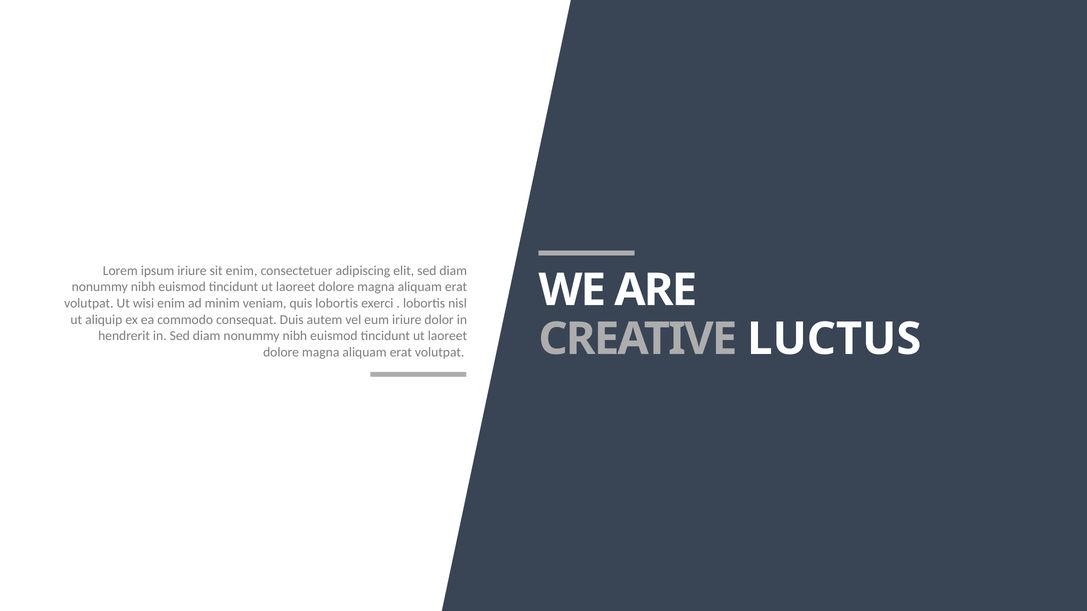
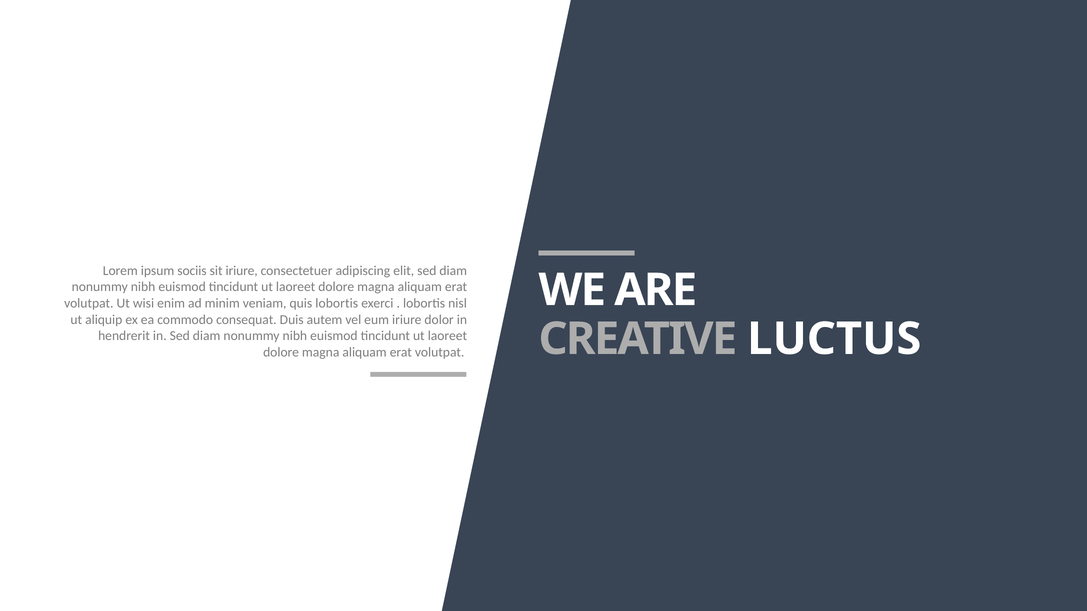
ipsum iriure: iriure -> sociis (192, 271)
sit enim: enim -> iriure (242, 271)
